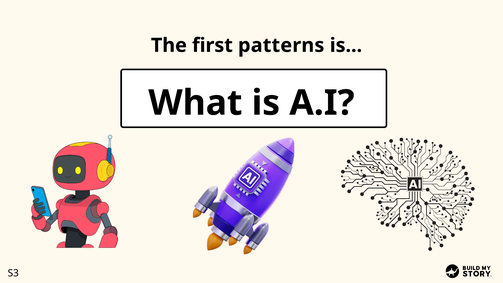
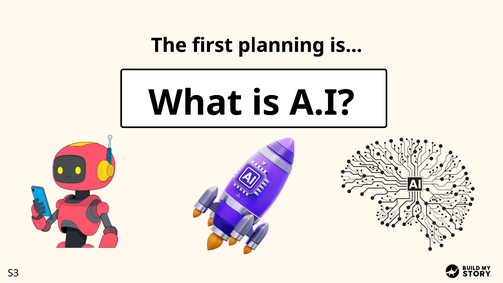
patterns: patterns -> planning (281, 45)
